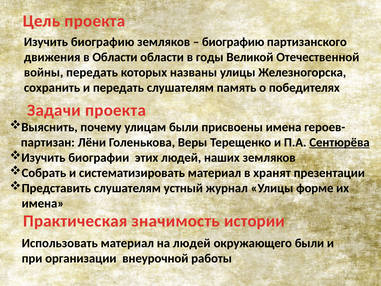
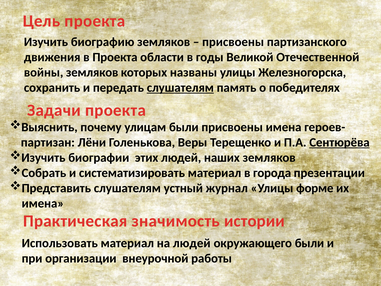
биографию: биографию -> присвоены (233, 42)
в Области: Области -> Проекта (115, 57)
войны передать: передать -> земляков (92, 72)
слушателям underline: none -> present (180, 88)
хранят: хранят -> города (272, 173)
